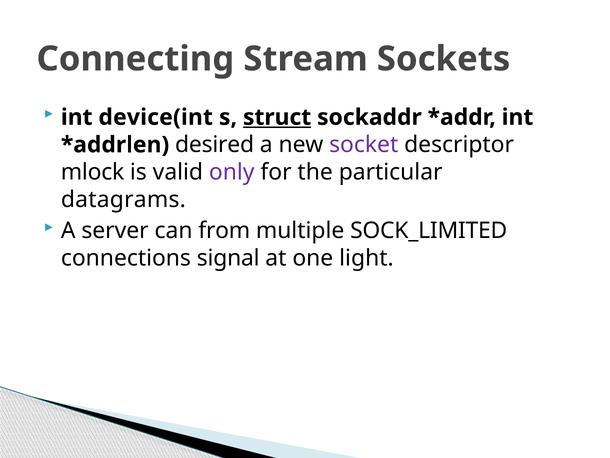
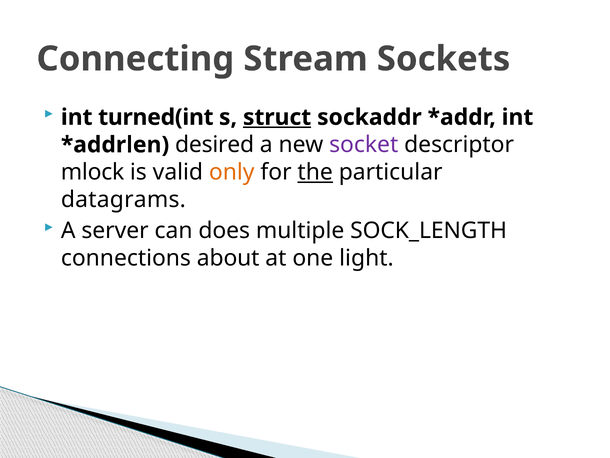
device(int: device(int -> turned(int (156, 117)
only colour: purple -> orange (232, 172)
the underline: none -> present (315, 172)
from: from -> does (224, 230)
SOCK_LIMITED: SOCK_LIMITED -> SOCK_LENGTH (429, 230)
signal: signal -> about (228, 258)
